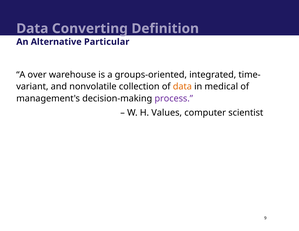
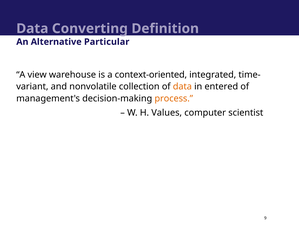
over: over -> view (37, 75)
groups-oriented: groups-oriented -> context-oriented (151, 75)
medical: medical -> entered (221, 87)
process colour: purple -> orange (174, 99)
